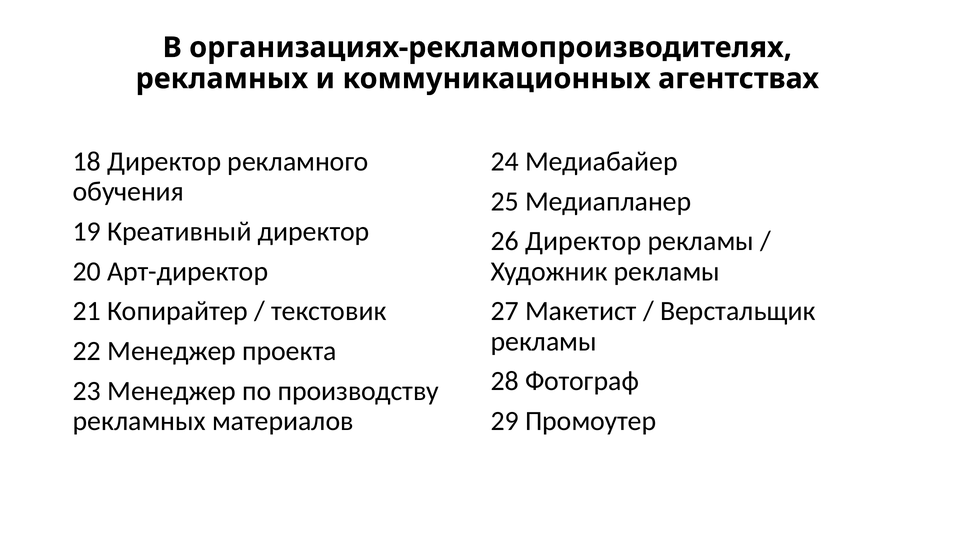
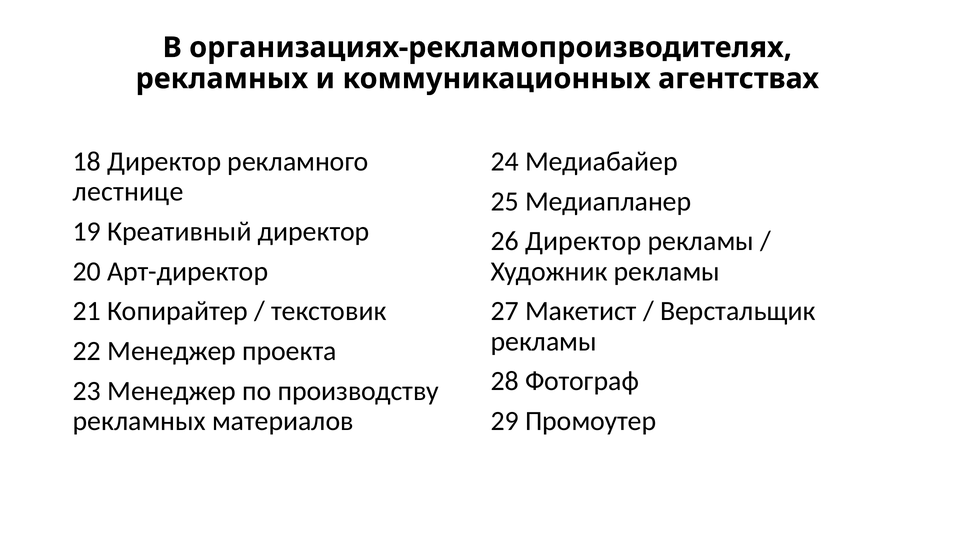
обучения: обучения -> лестнице (128, 191)
